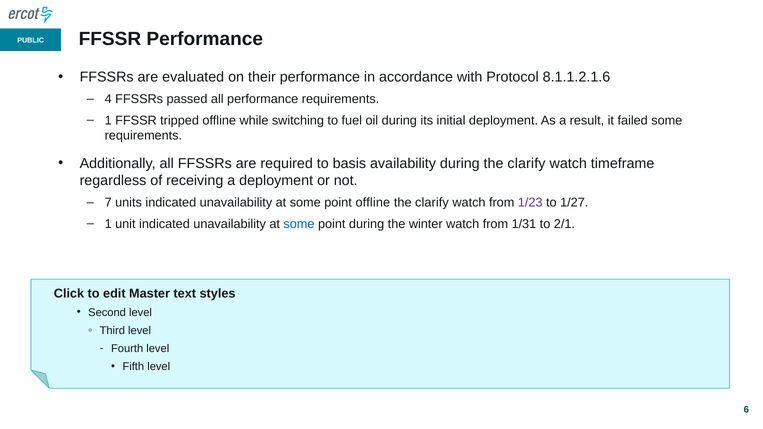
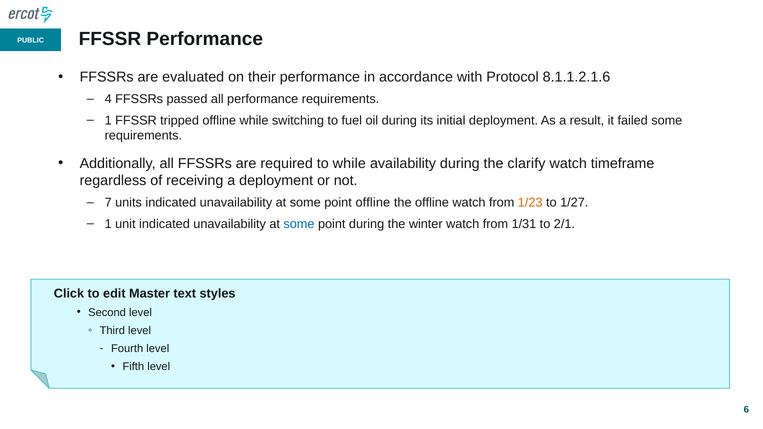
to basis: basis -> while (349, 164)
clarify: clarify -> offline (432, 203)
1/23 colour: purple -> orange (530, 203)
